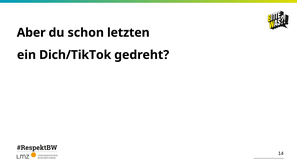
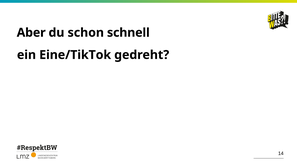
letzten: letzten -> schnell (128, 33)
Dich/TikTok: Dich/TikTok -> Eine/TikTok (75, 55)
